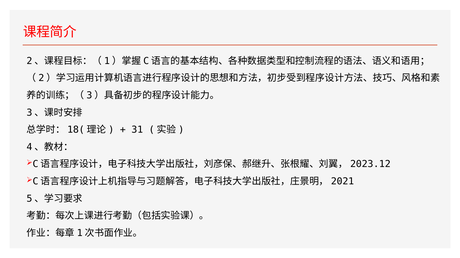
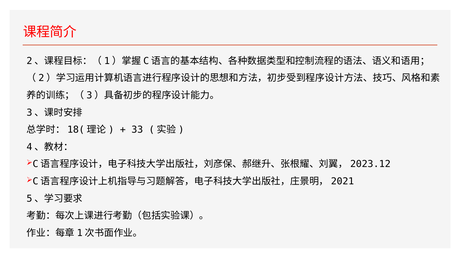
31: 31 -> 33 (137, 130)
